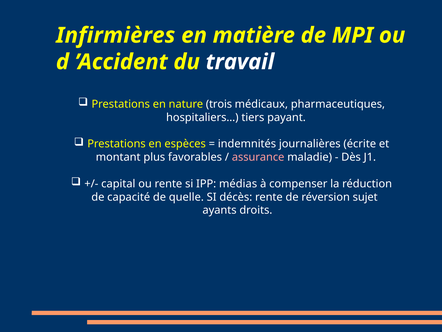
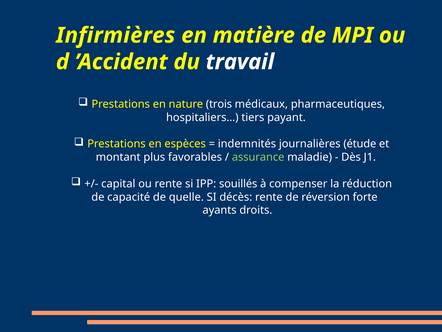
écrite: écrite -> étude (360, 144)
assurance colour: pink -> light green (258, 157)
médias: médias -> souillés (238, 184)
sujet: sujet -> forte (365, 197)
